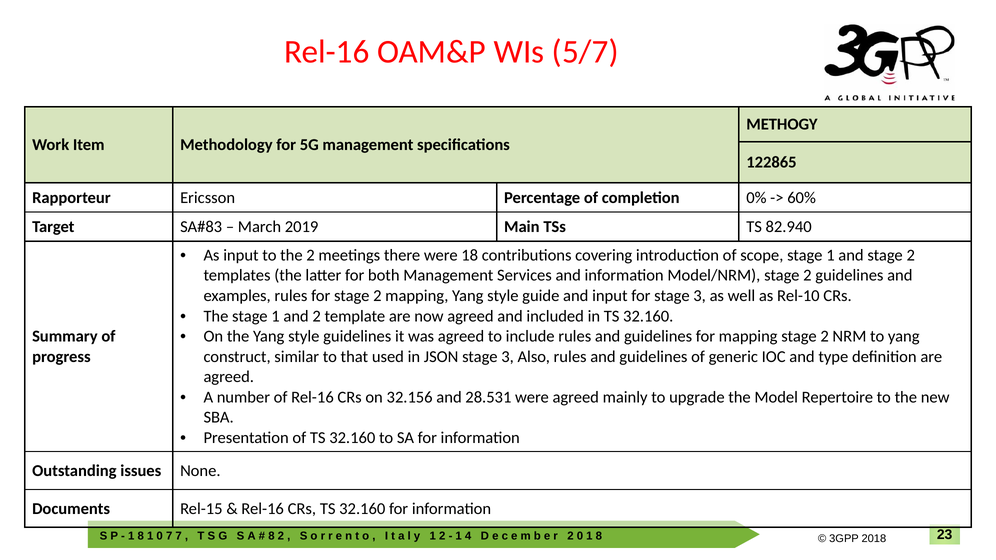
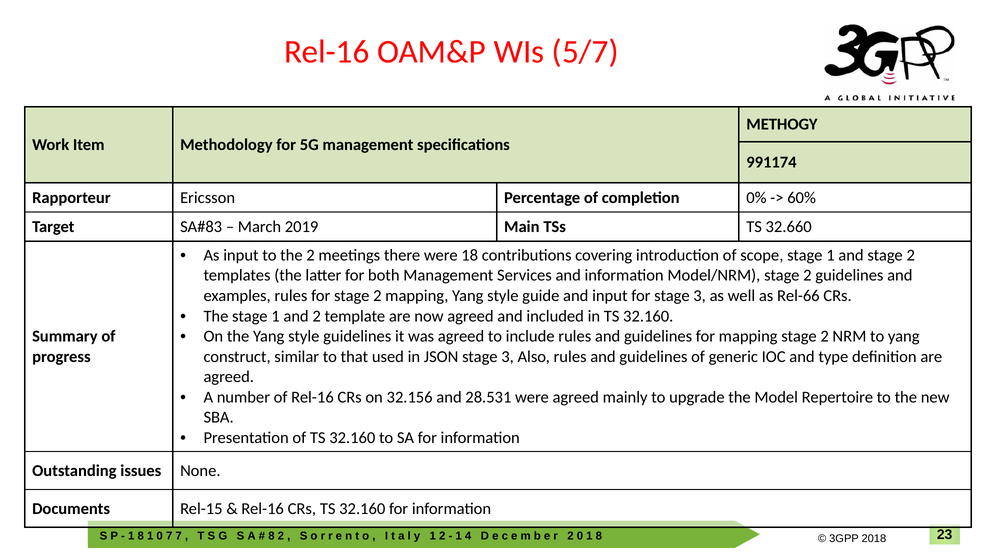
122865: 122865 -> 991174 (771, 163)
82.940: 82.940 -> 32.660 (789, 227)
Rel-10: Rel-10 -> Rel-66 (798, 296)
